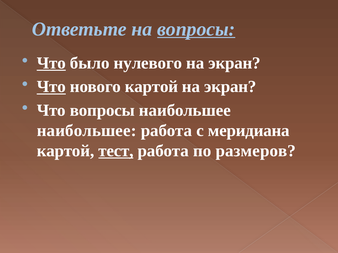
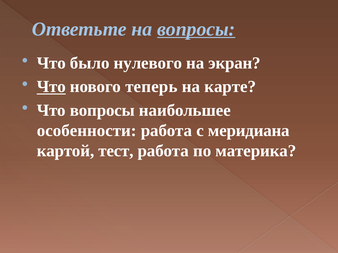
Что underline: present -> none (51, 63)
нового картой: картой -> теперь (151, 87)
экран: экран -> карте (230, 87)
наибольшее: наибольшее -> особенности (87, 131)
тест underline: present -> none (116, 151)
размеров: размеров -> материка (256, 151)
